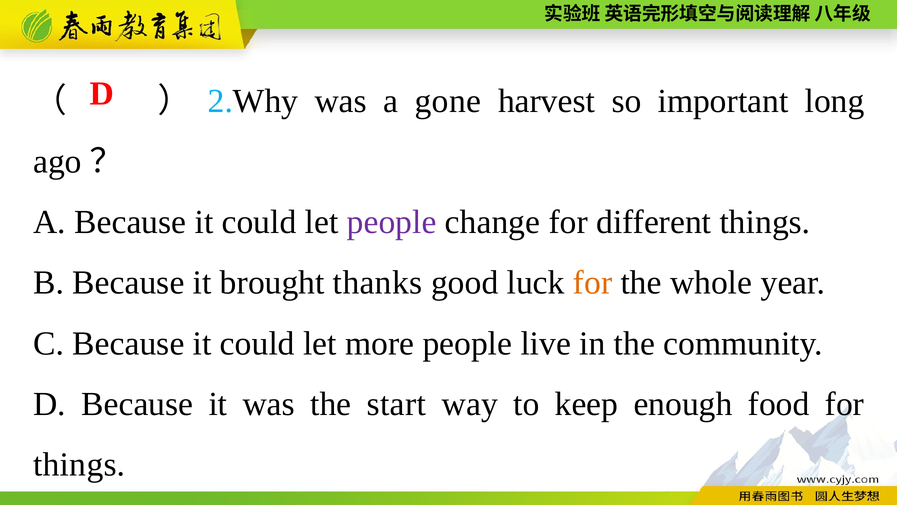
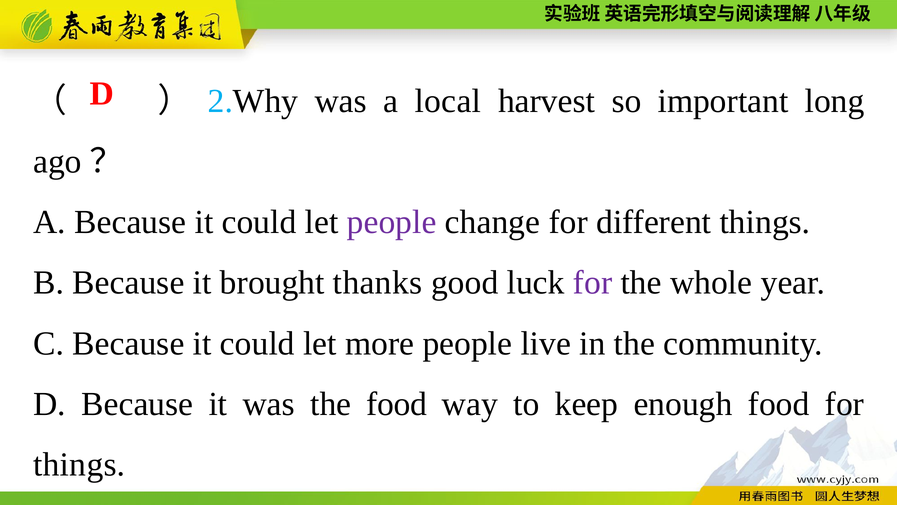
gone: gone -> local (448, 101)
for colour: orange -> purple (593, 283)
the start: start -> food (397, 404)
